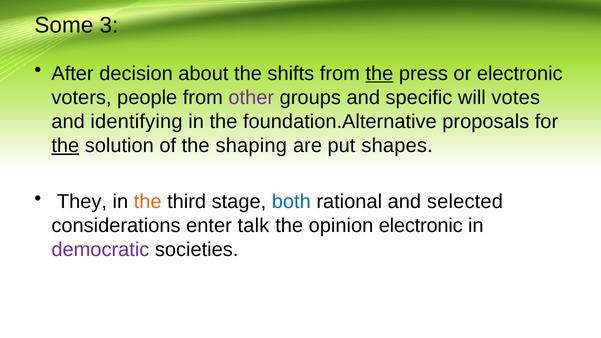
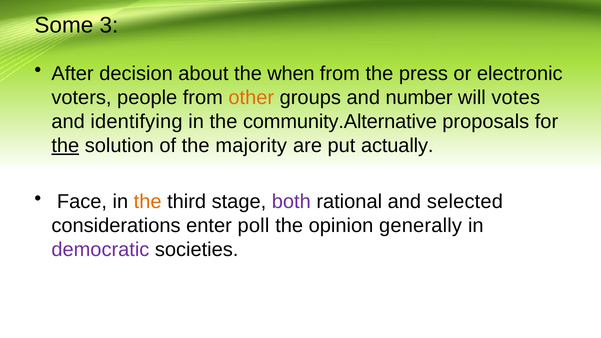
shifts: shifts -> when (291, 74)
the underline: present -> none (379, 74)
other colour: purple -> orange (251, 98)
specific: specific -> number (419, 98)
foundation.Alternative: foundation.Alternative -> community.Alternative (340, 122)
shaping: shaping -> majority (251, 146)
shapes: shapes -> actually (397, 146)
They: They -> Face (82, 202)
both colour: blue -> purple (291, 202)
talk: talk -> poll (253, 226)
opinion electronic: electronic -> generally (421, 226)
